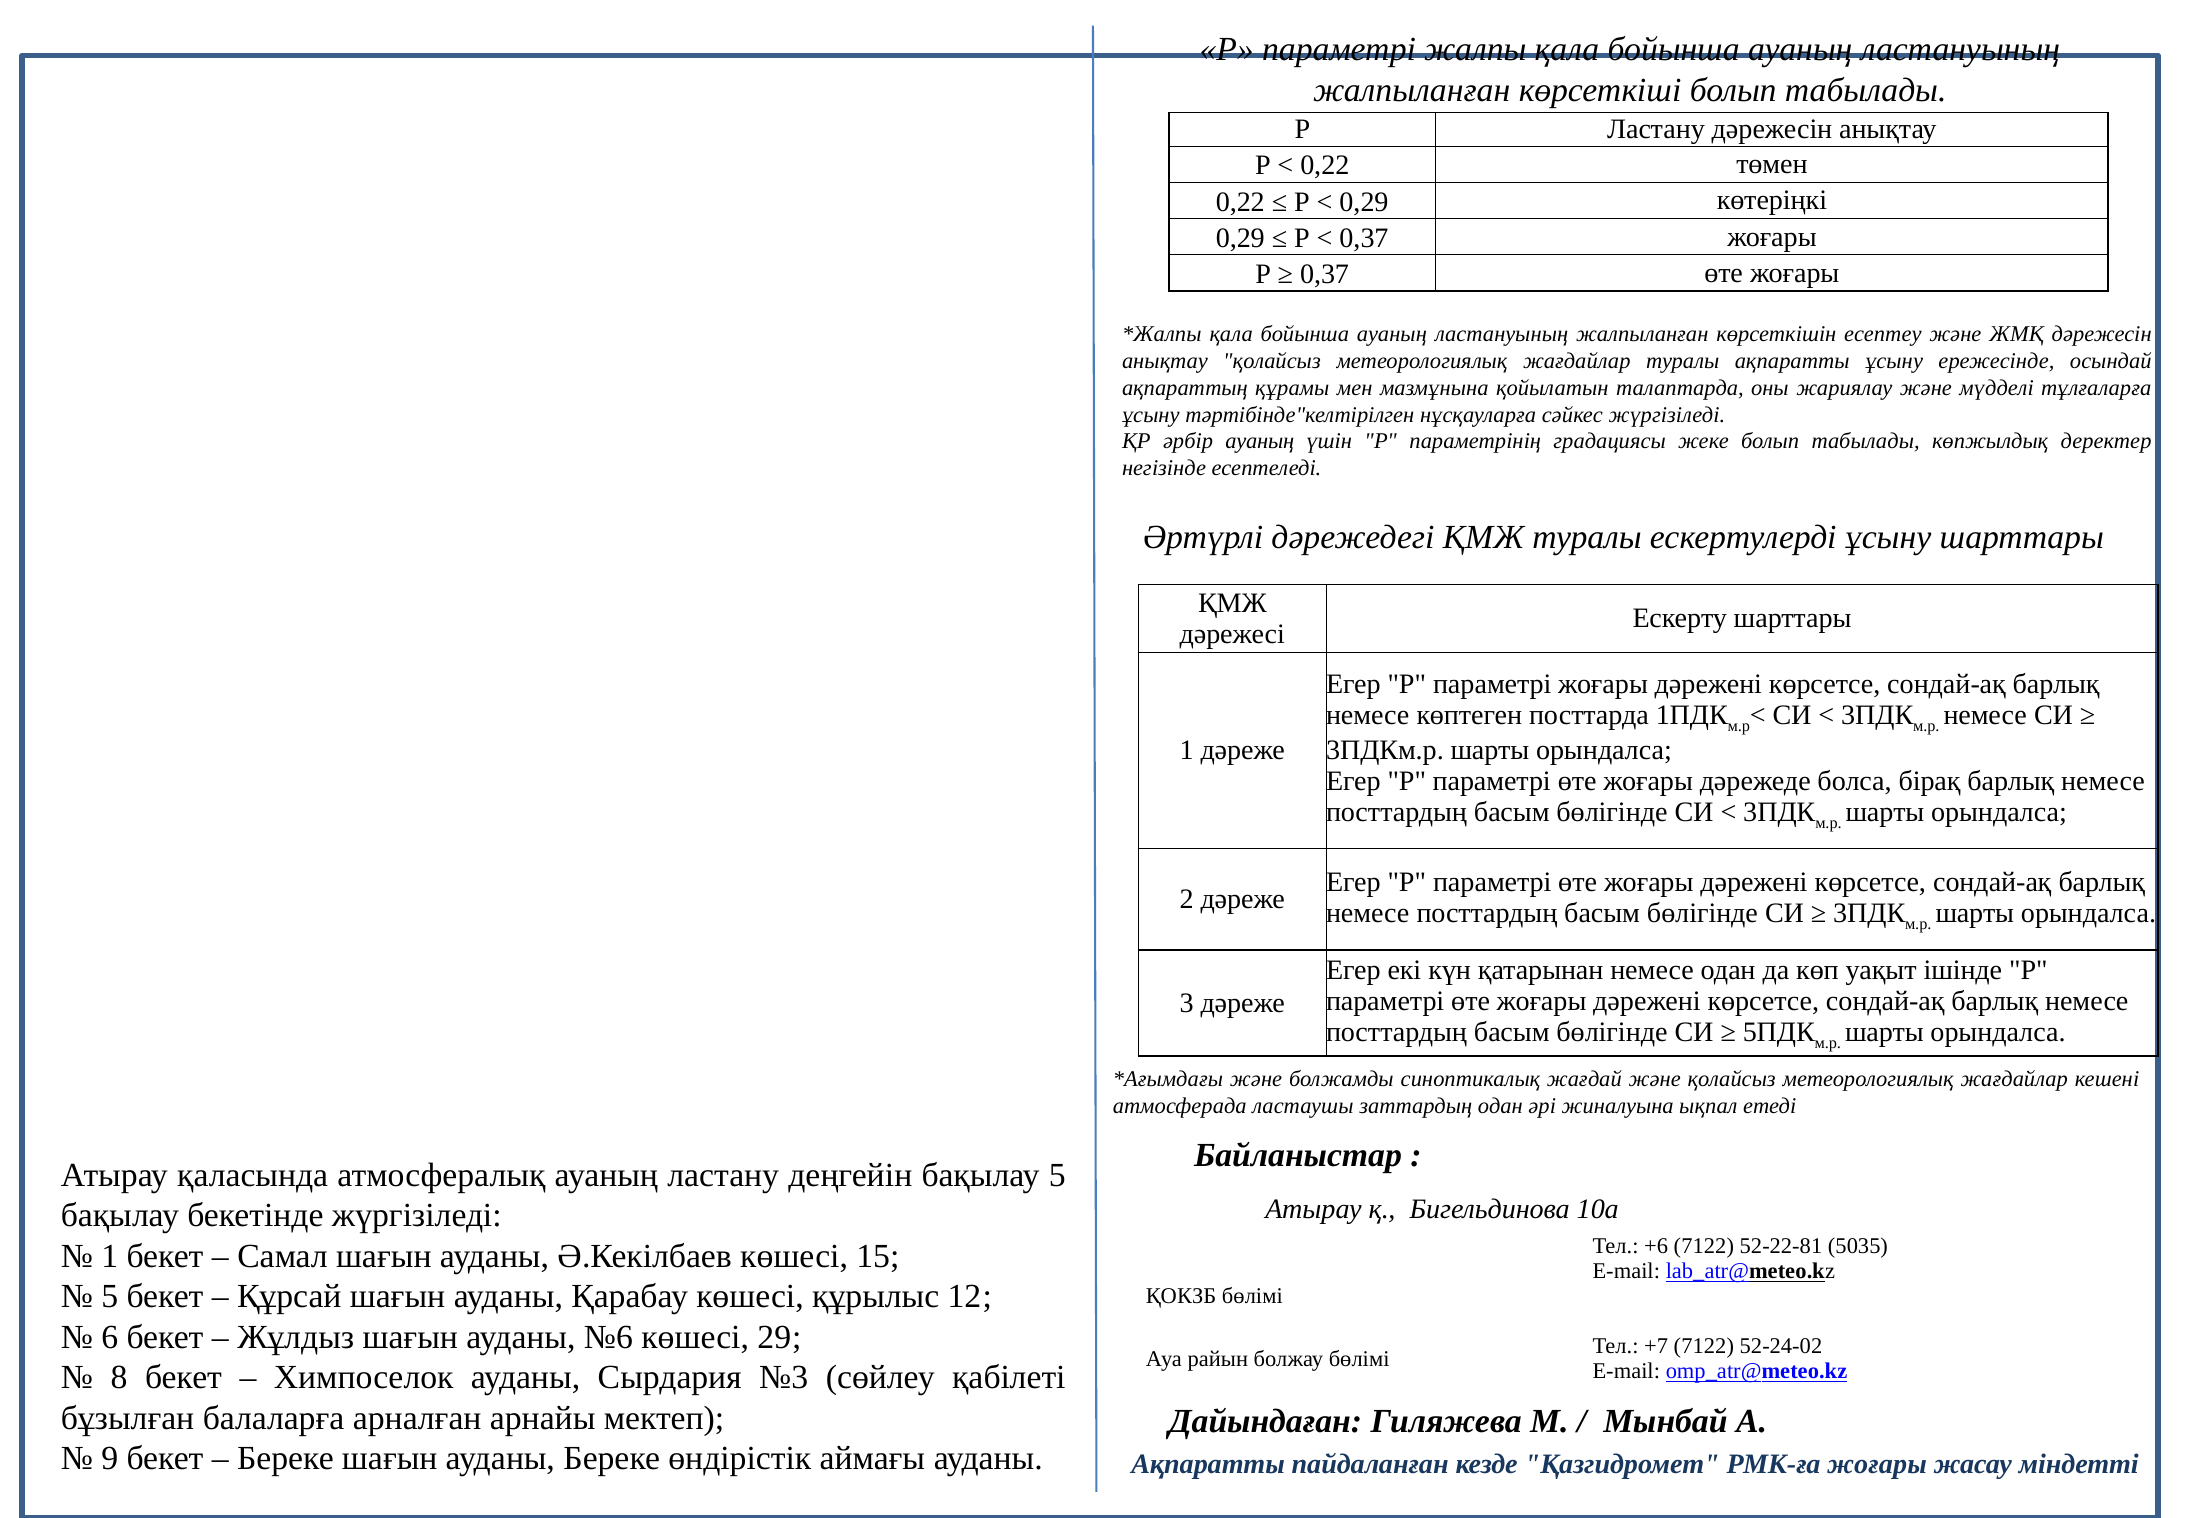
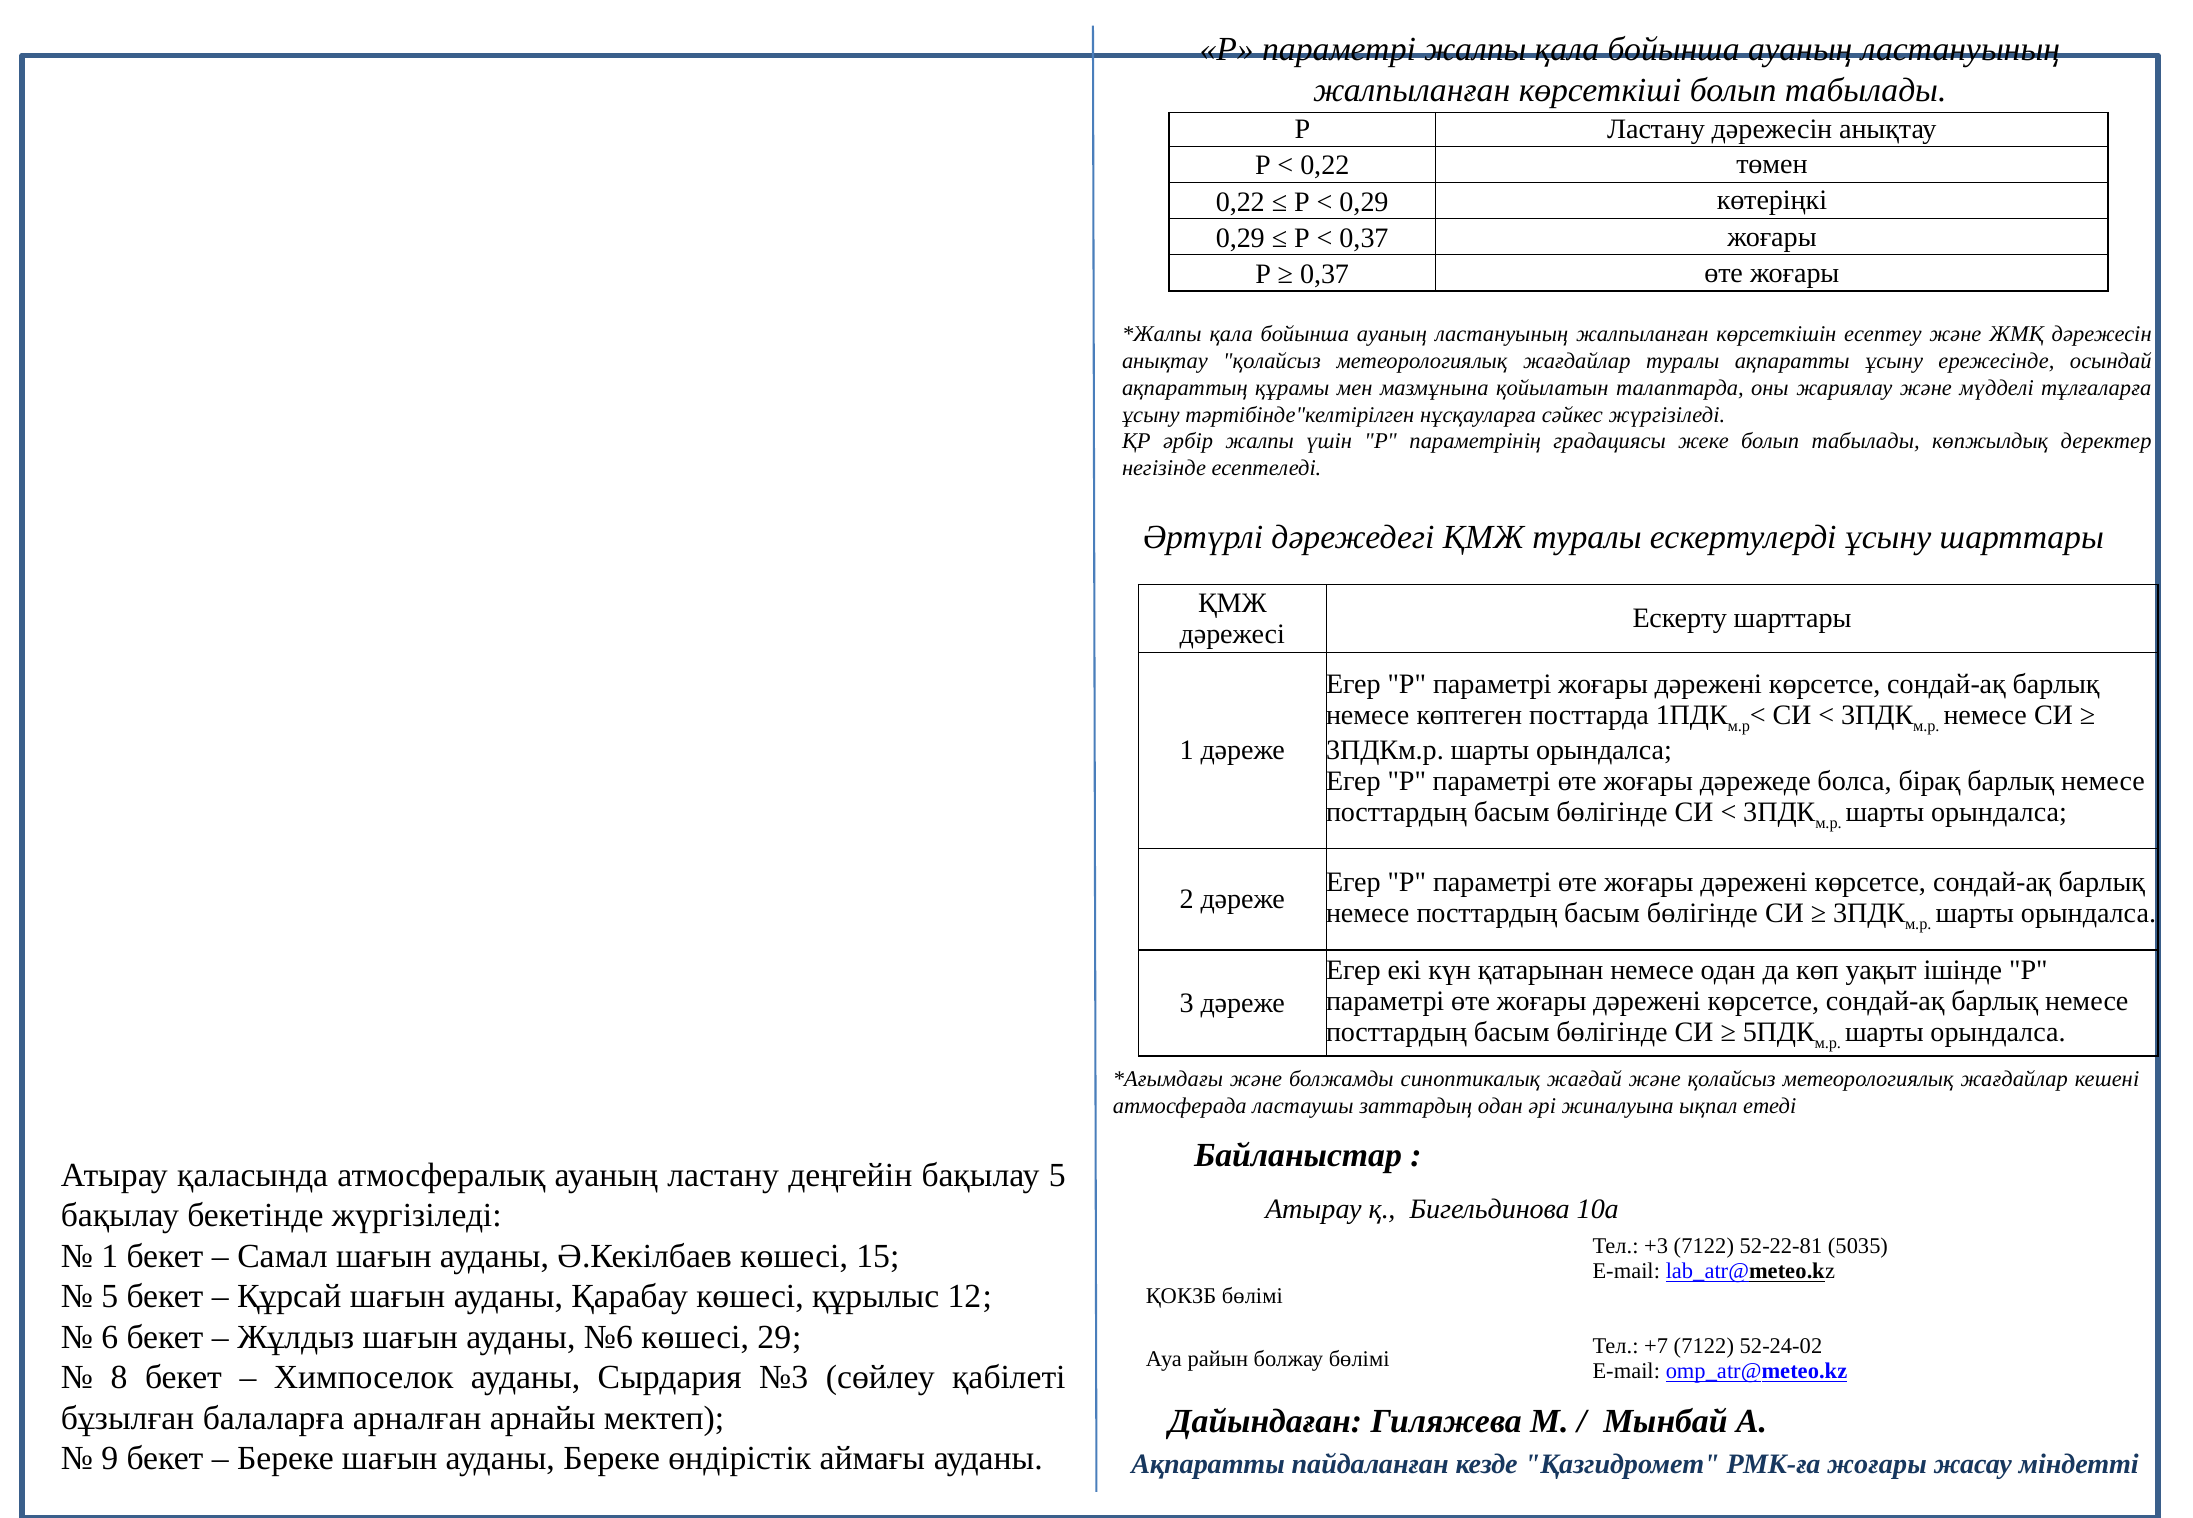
әрбір ауаның: ауаның -> жалпы (1260, 442)
+6: +6 -> +3 (1656, 1246)
